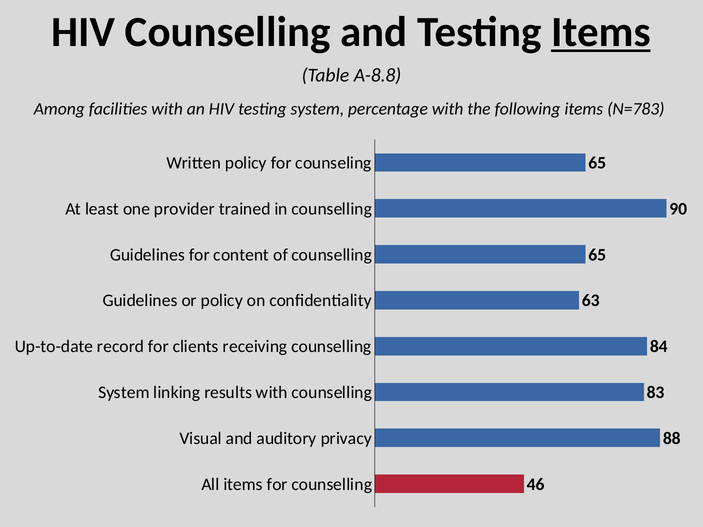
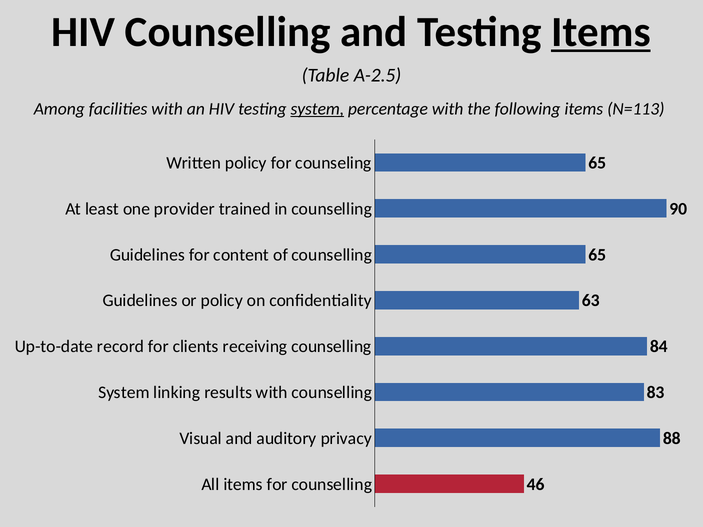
A-8.8: A-8.8 -> A-2.5 (377, 75)
system underline: none -> present (317, 109)
N=783: N=783 -> N=113 (636, 109)
